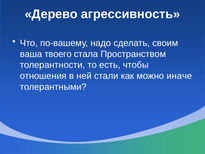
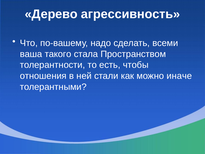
своим: своим -> всеми (165, 43)
твоего: твоего -> такого (58, 54)
